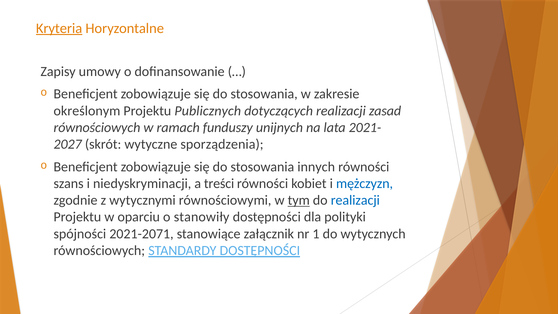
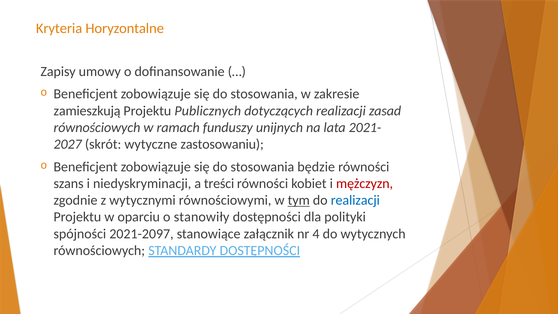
Kryteria underline: present -> none (59, 28)
określonym: określonym -> zamieszkują (87, 111)
sporządzenia: sporządzenia -> zastosowaniu (222, 144)
innych: innych -> będzie (316, 167)
mężczyzn colour: blue -> red (365, 183)
2021-2071: 2021-2071 -> 2021-2097 (141, 234)
1: 1 -> 4 (316, 234)
